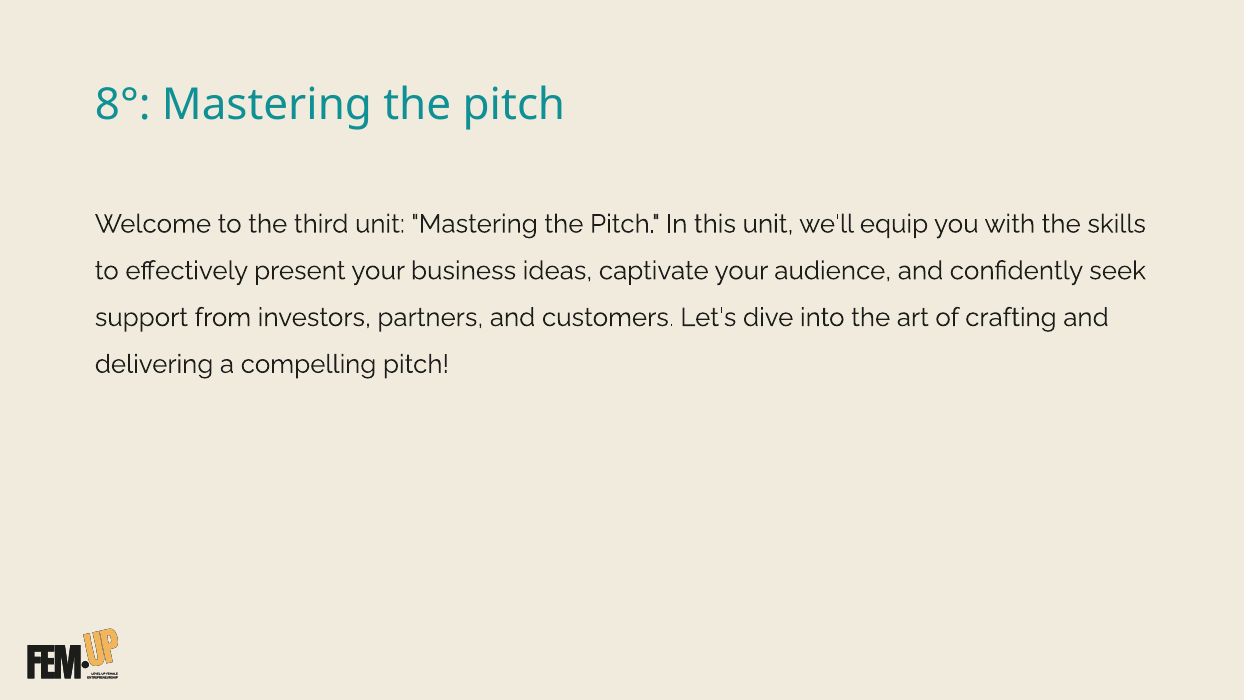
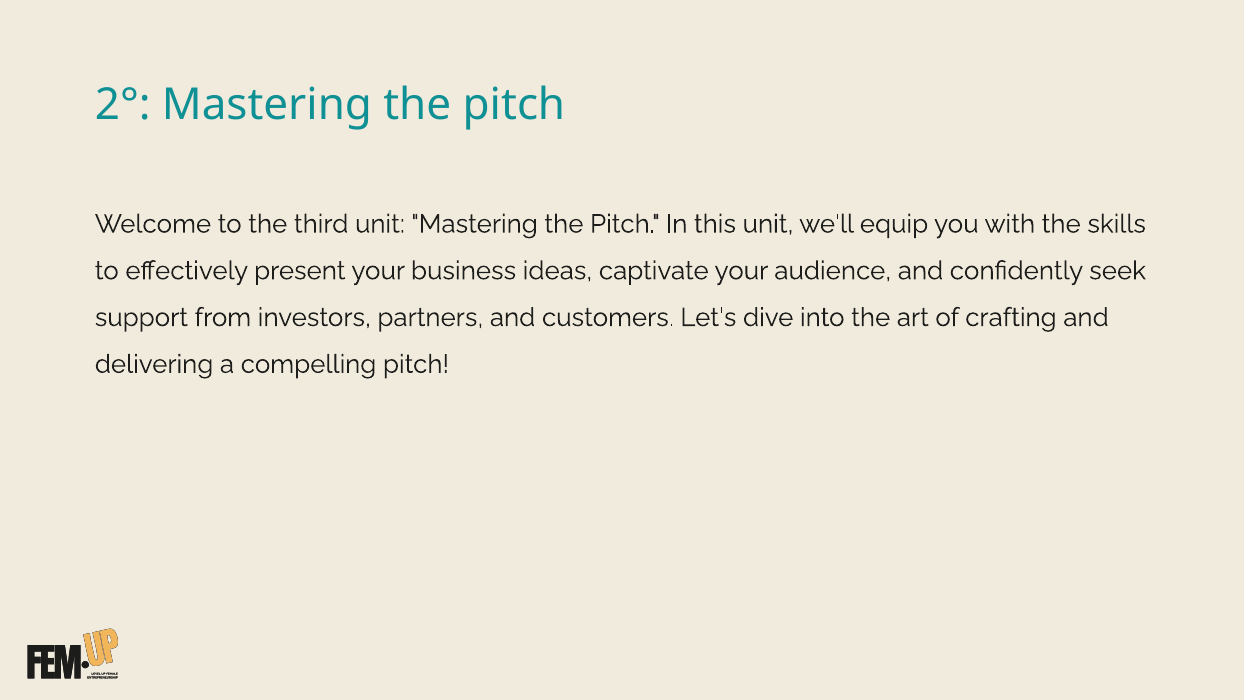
8°: 8° -> 2° (123, 105)
